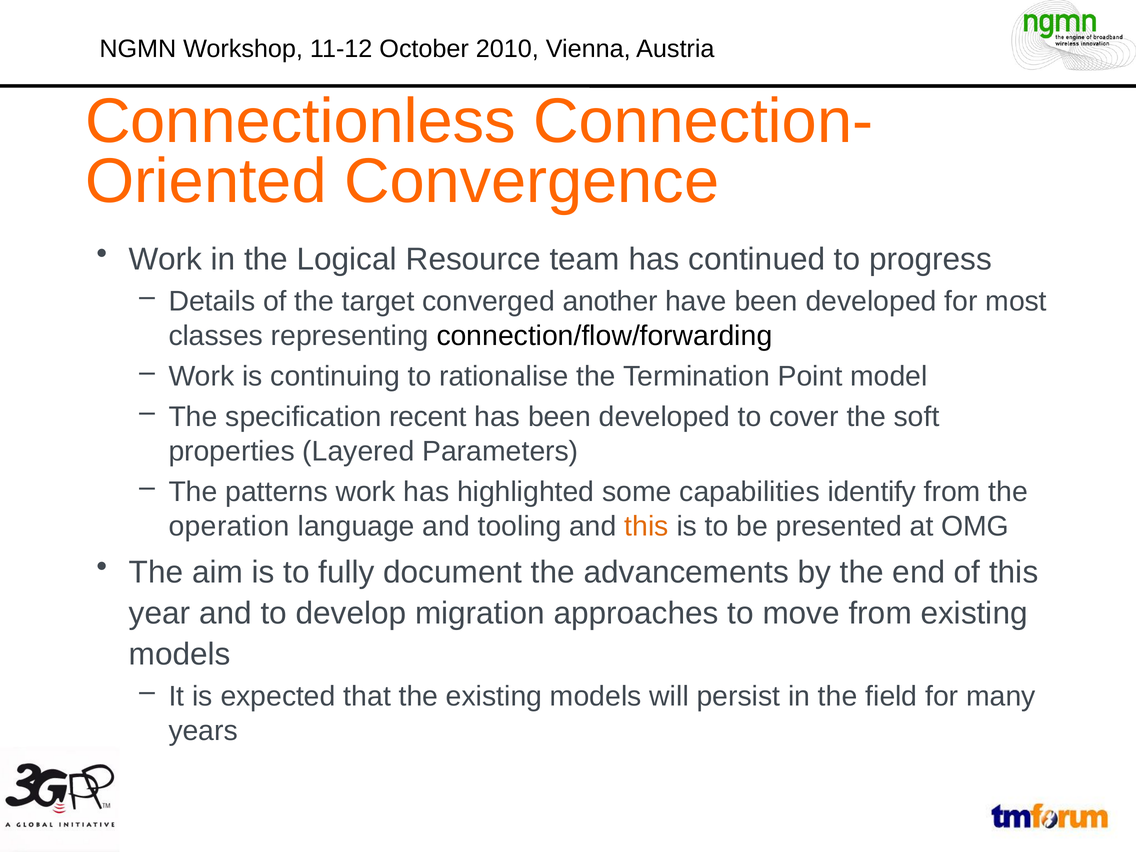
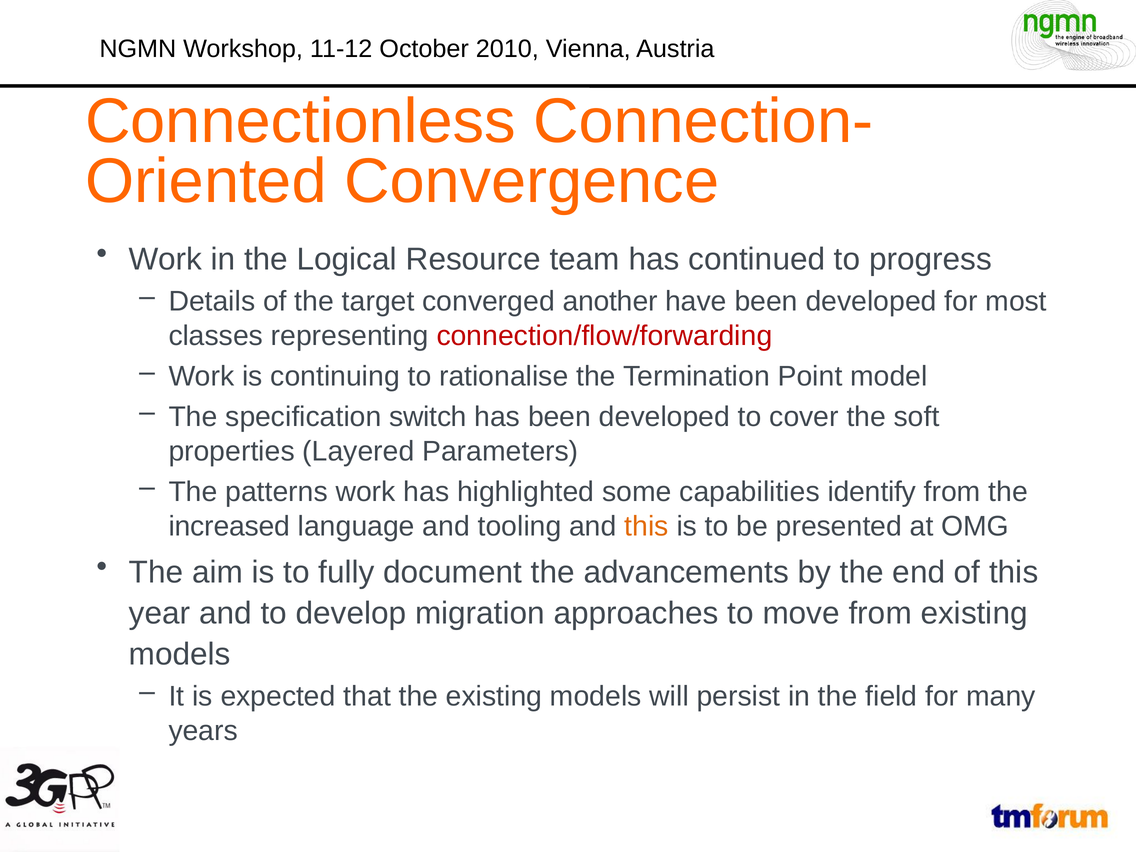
connection/flow/forwarding colour: black -> red (604, 336)
recent: recent -> switch (428, 417)
operation: operation -> increased (229, 526)
